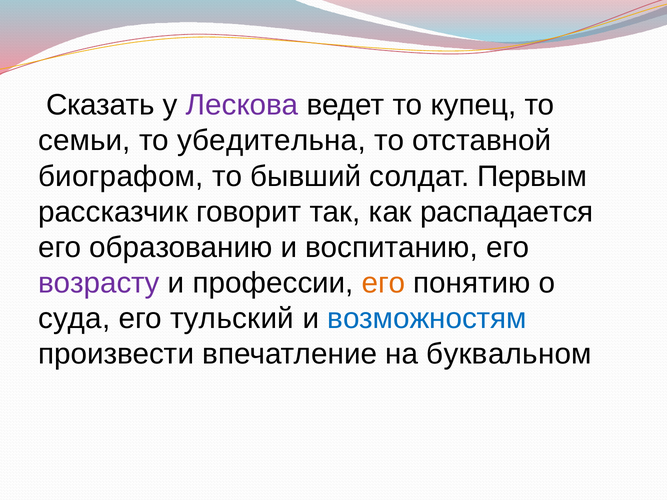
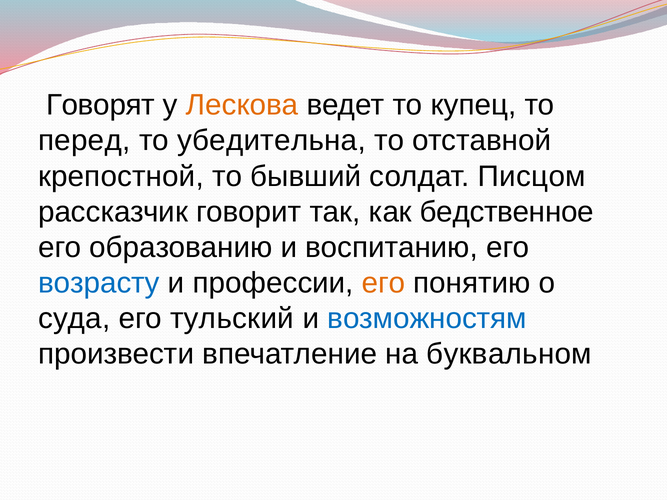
Сказать: Сказать -> Говорят (101, 105)
Лескова colour: purple -> orange (242, 105)
семьи: семьи -> перед (84, 141)
биографом: биографом -> крепостной (121, 176)
Первым: Первым -> Писцом (532, 176)
распадается: распадается -> бедственное (507, 212)
возрасту colour: purple -> blue (99, 283)
